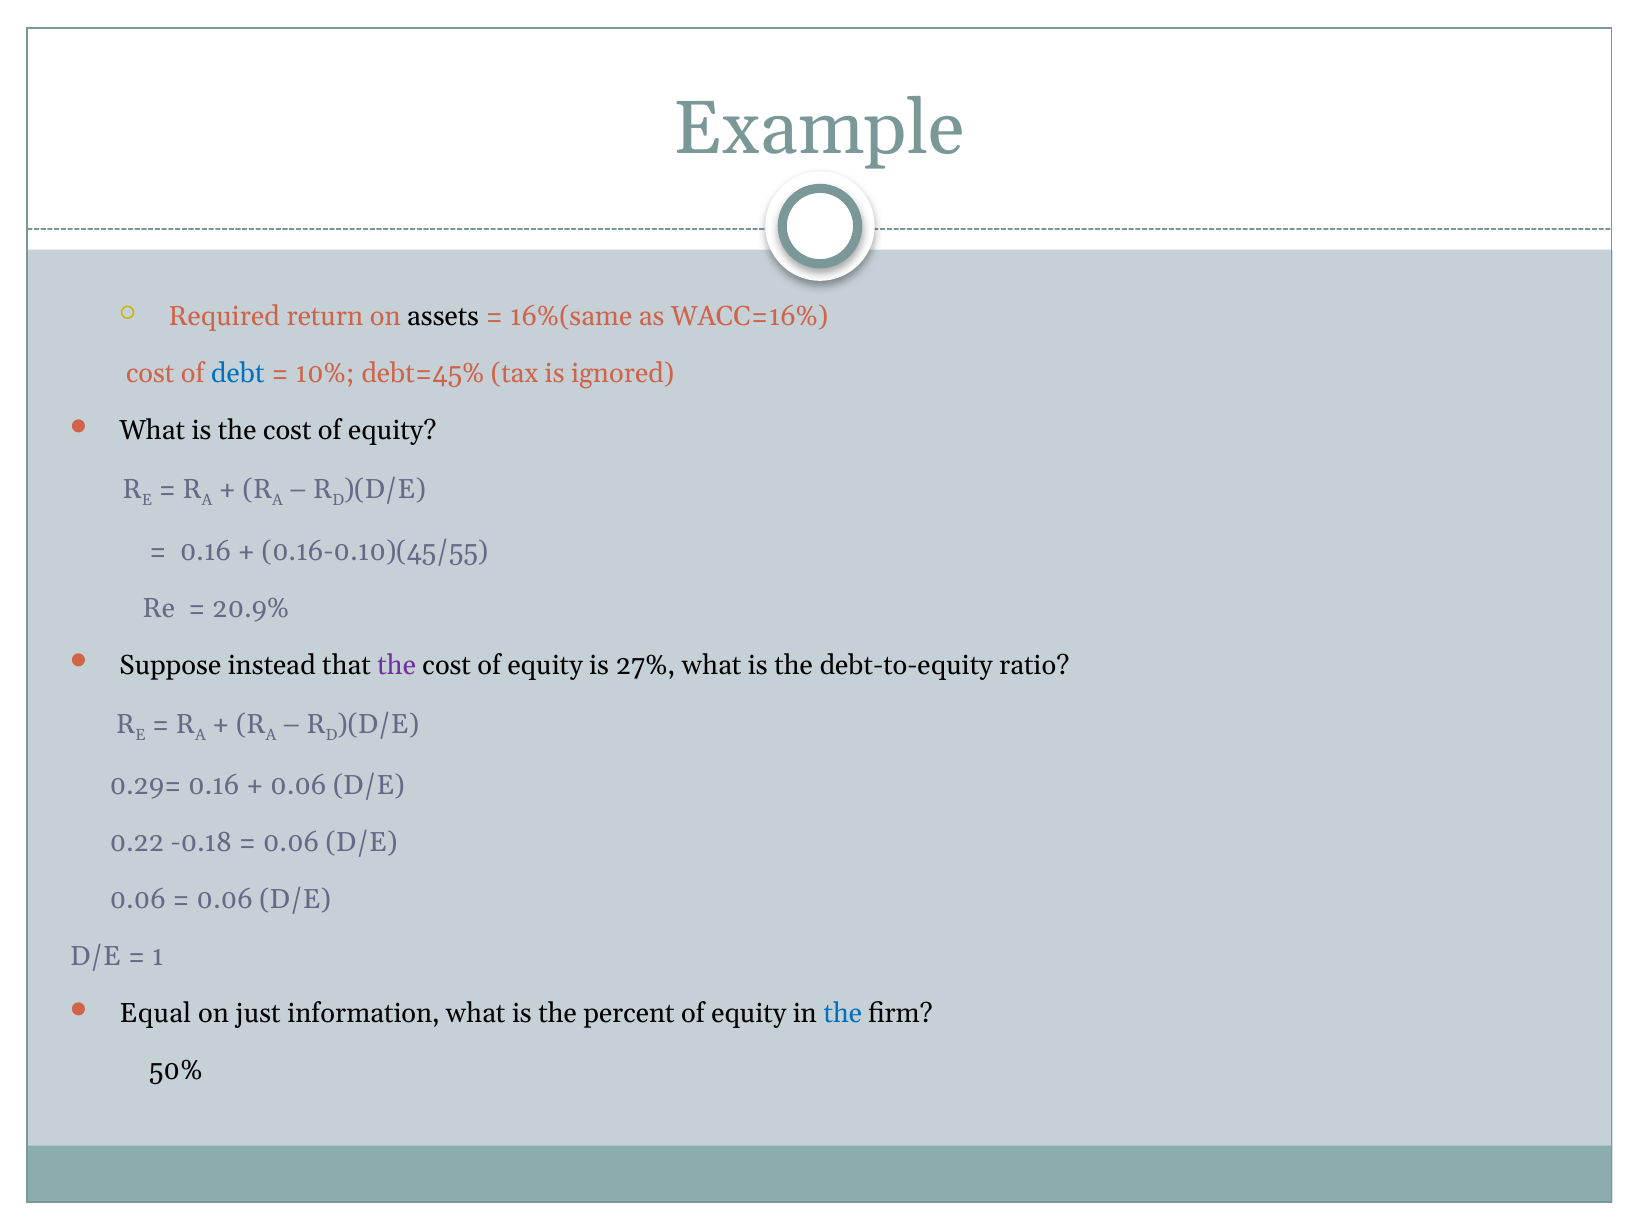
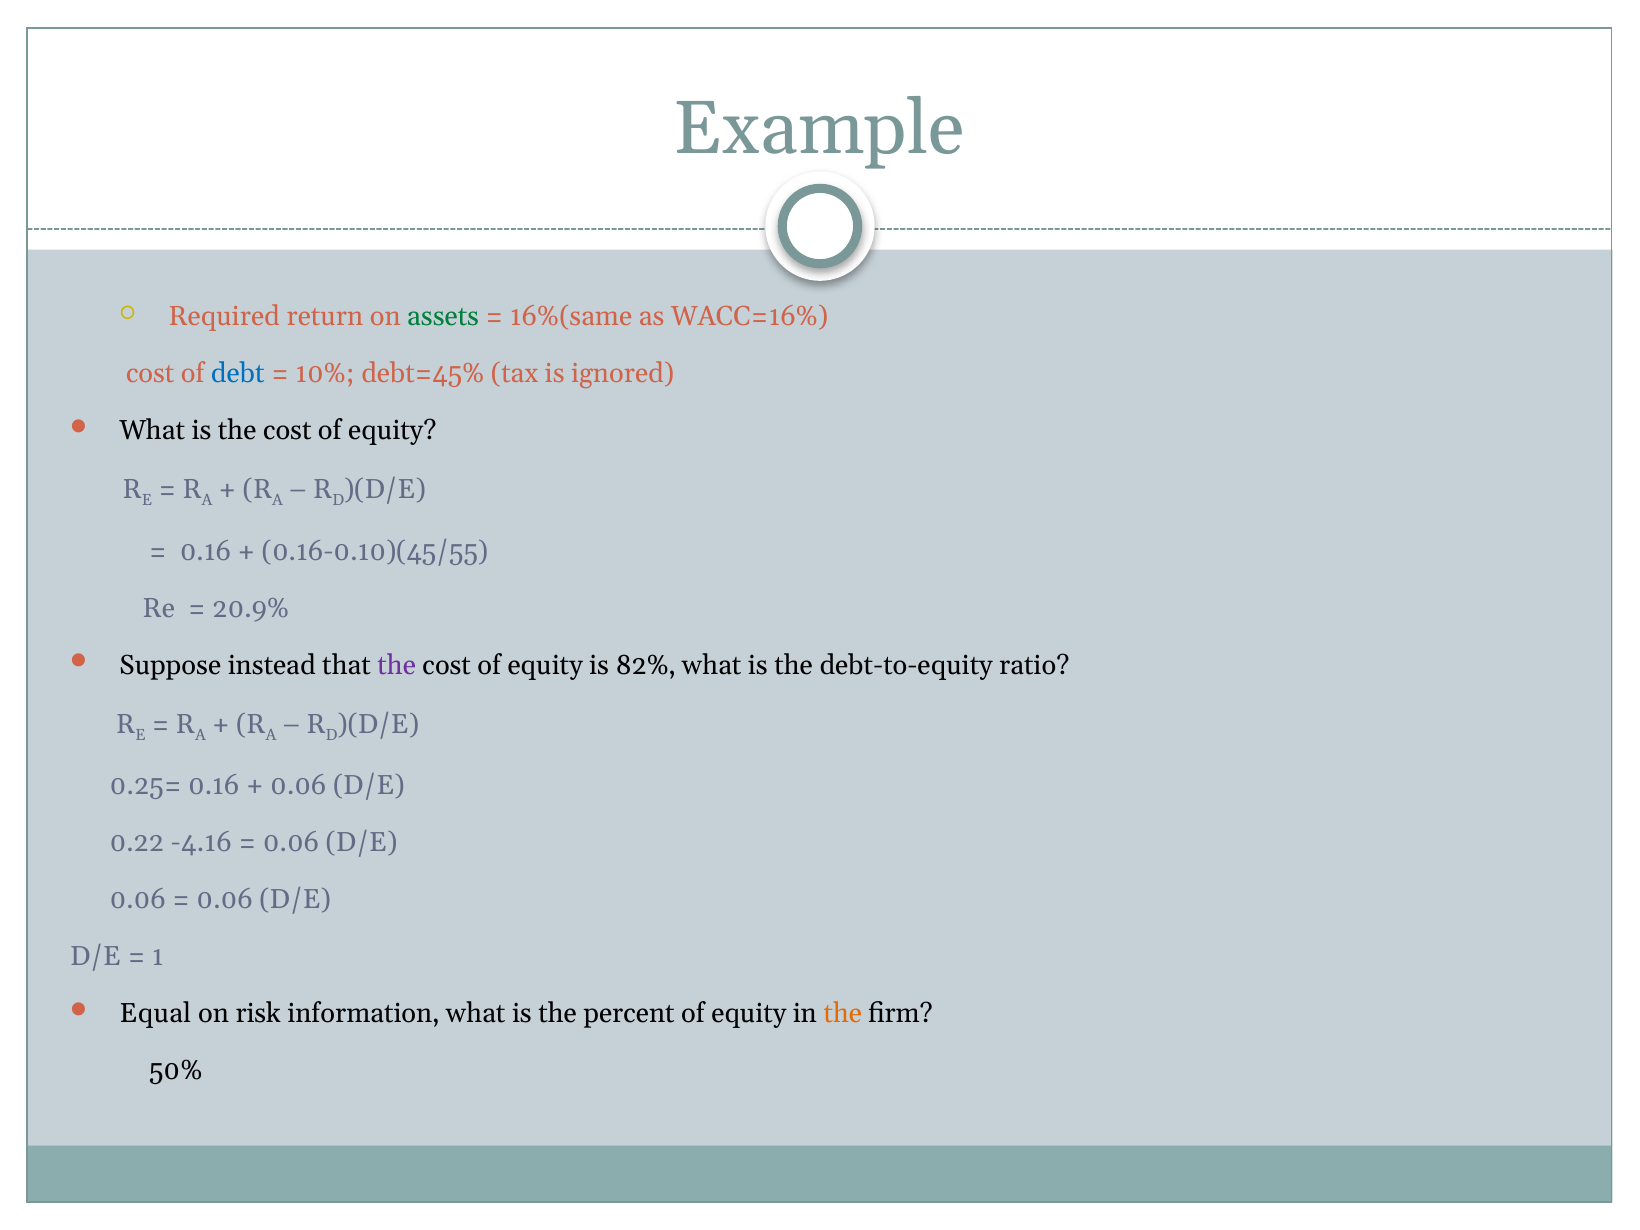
assets colour: black -> green (443, 317)
27%: 27% -> 82% (646, 665)
0.29=: 0.29= -> 0.25= (146, 786)
-0.18: -0.18 -> -4.16 (201, 843)
just: just -> risk (258, 1014)
the colour: blue -> orange (843, 1014)
